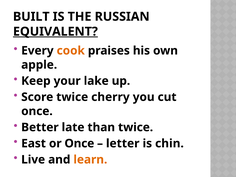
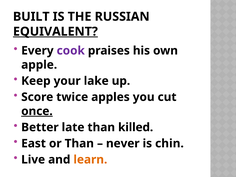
cook colour: orange -> purple (71, 51)
cherry: cherry -> apples (110, 97)
once underline: none -> present (37, 111)
than twice: twice -> killed (136, 127)
or Once: Once -> Than (79, 143)
letter: letter -> never (123, 143)
